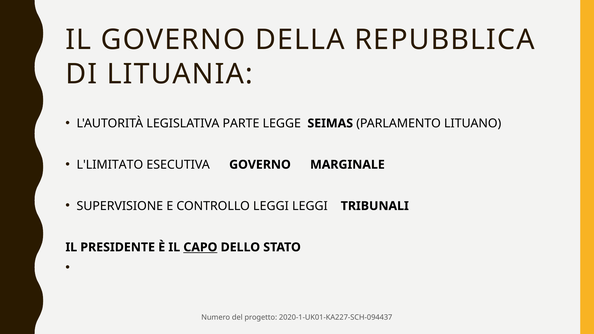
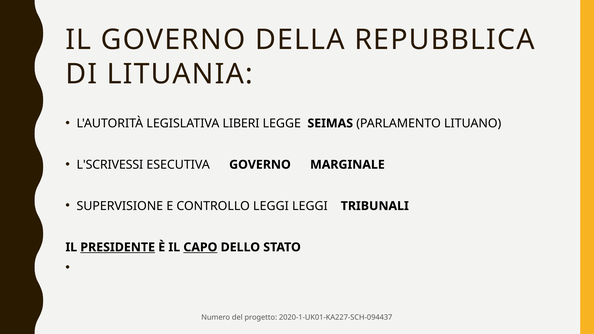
PARTE: PARTE -> LIBERI (241, 123)
L'LIMITATO: L'LIMITATO -> L'SCRIVESSI (110, 165)
PRESIDENTE underline: none -> present (118, 247)
